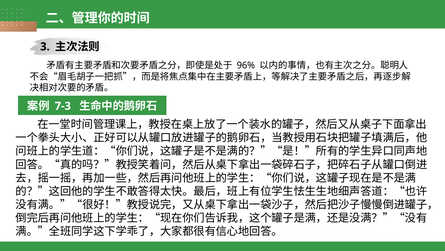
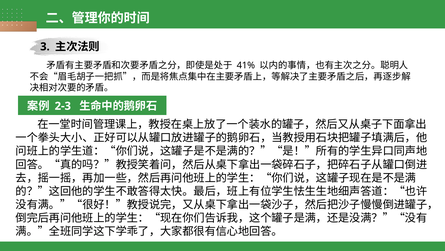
96%: 96% -> 41% (246, 65)
7-3: 7-3 -> 2-3 (63, 106)
